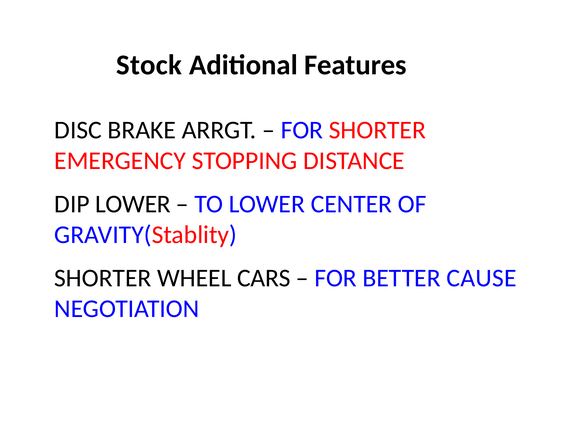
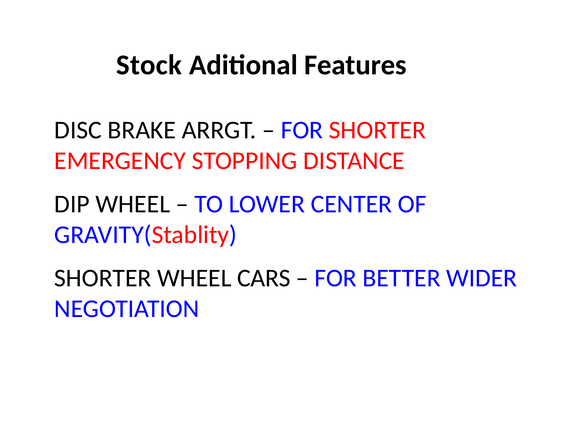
DIP LOWER: LOWER -> WHEEL (133, 204)
CAUSE: CAUSE -> WIDER (482, 278)
